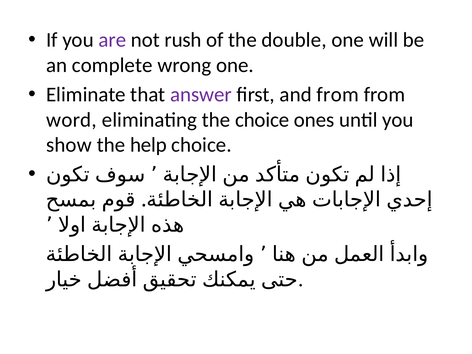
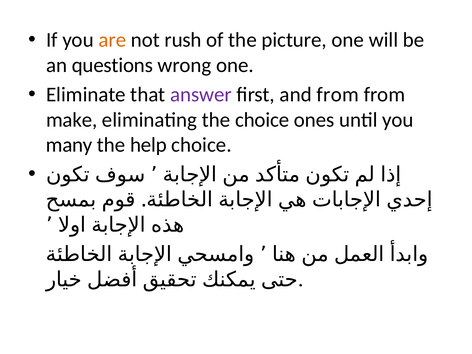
are colour: purple -> orange (112, 40)
double: double -> picture (294, 40)
complete: complete -> questions (112, 65)
word: word -> make (72, 120)
show: show -> many (69, 145)
